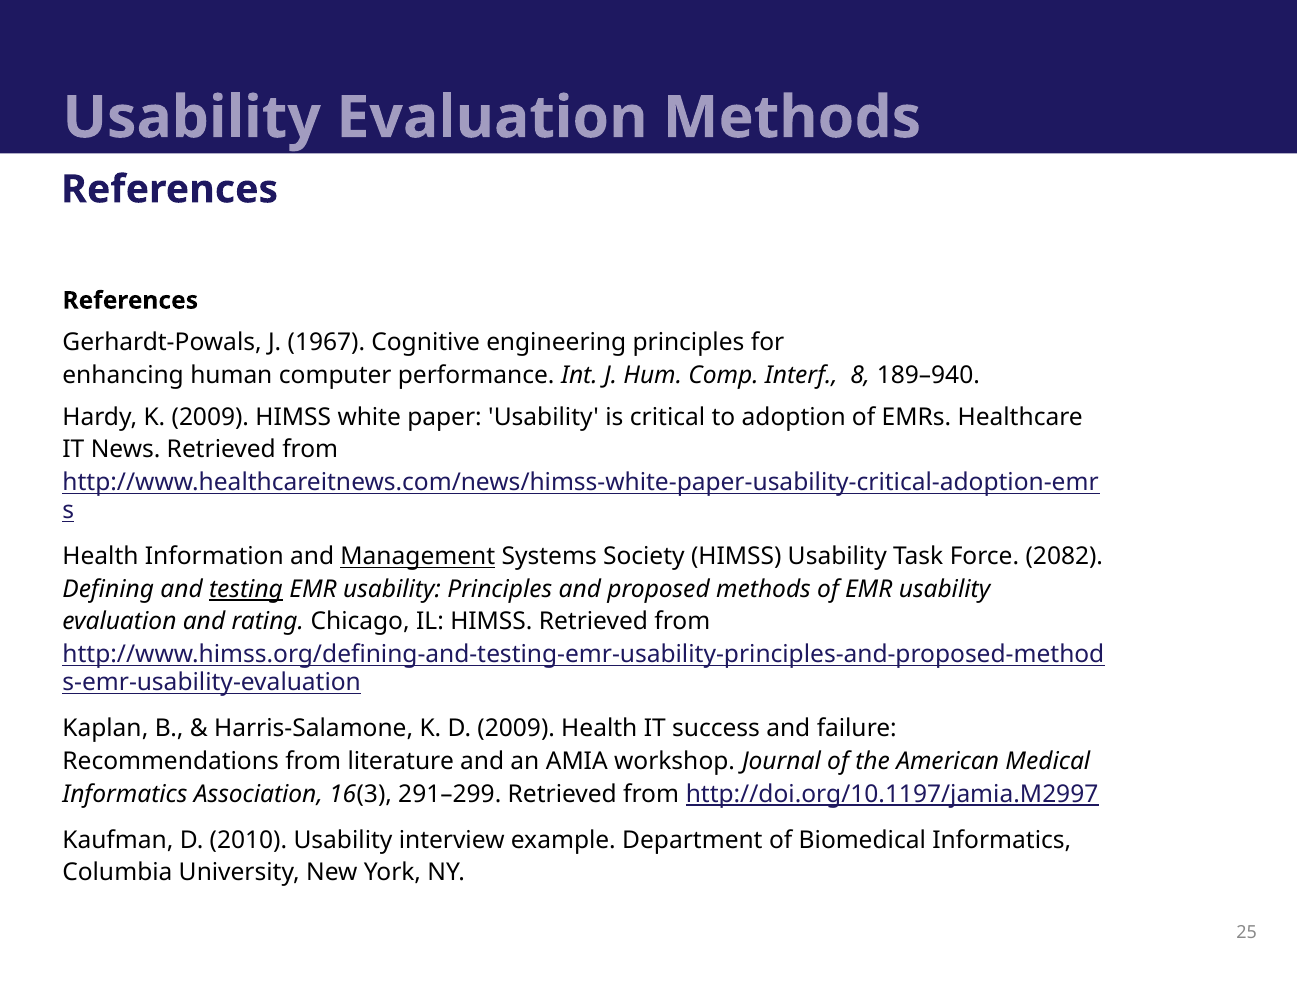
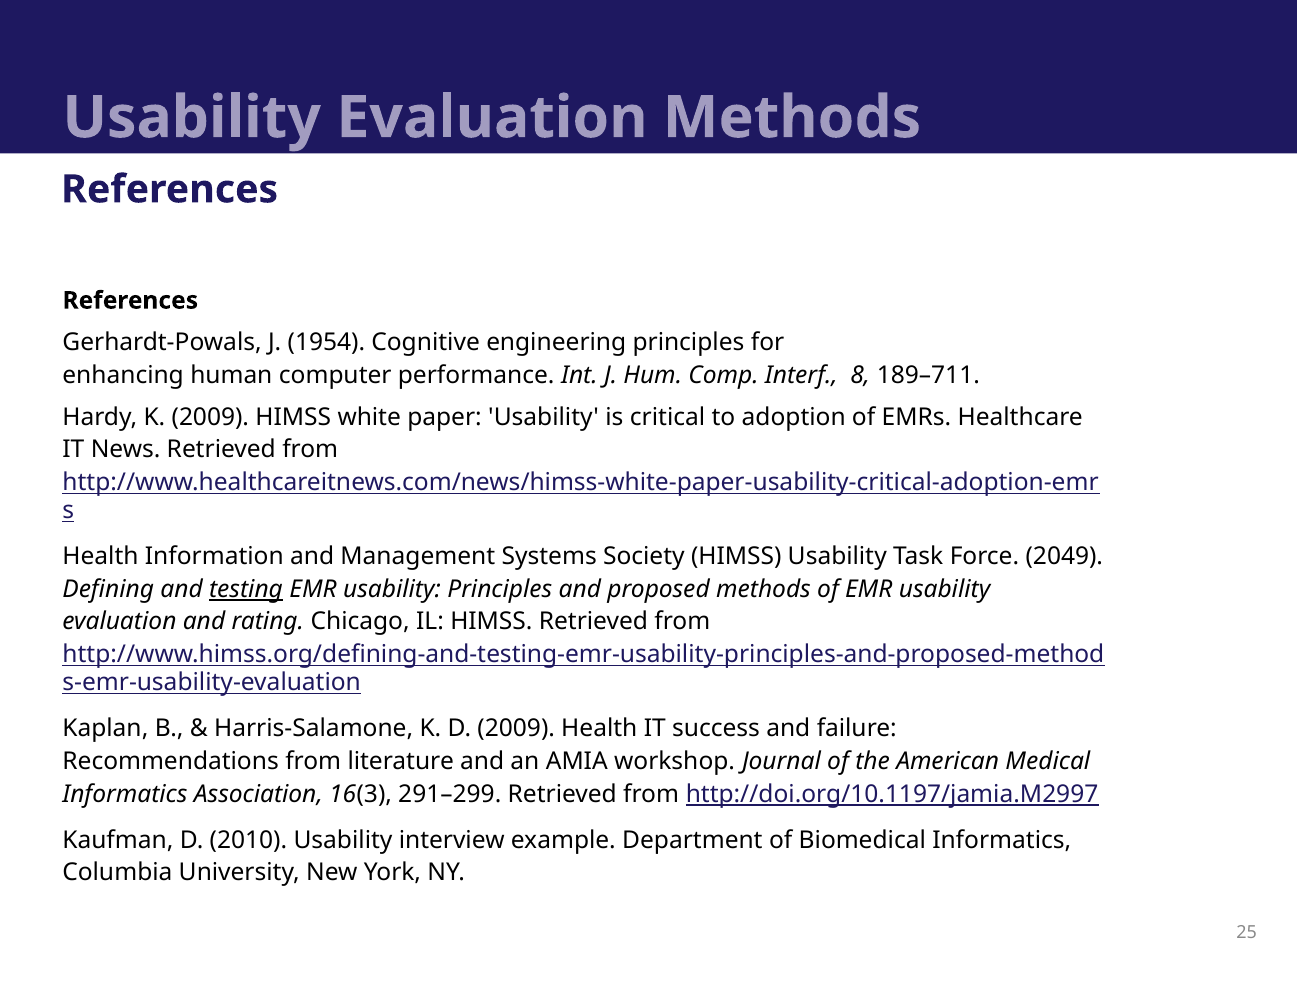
1967: 1967 -> 1954 (326, 343)
189–940: 189–940 -> 189–711 (928, 375)
Management underline: present -> none (418, 557)
2082: 2082 -> 2049 (1064, 557)
